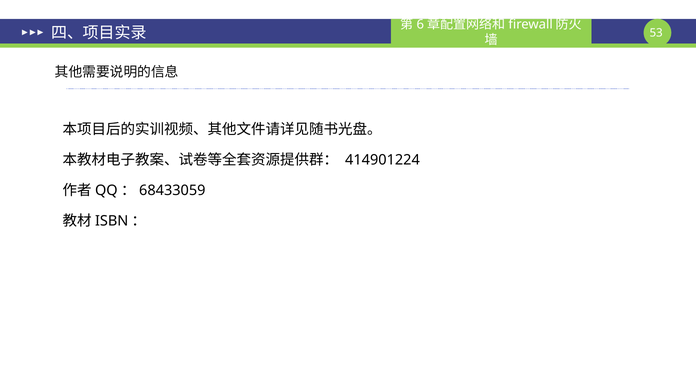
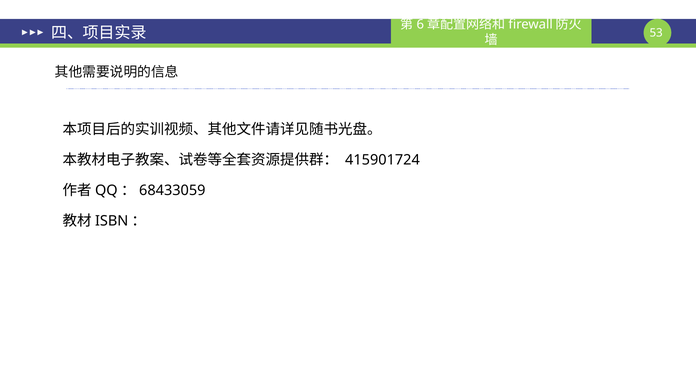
414901224: 414901224 -> 415901724 (382, 160)
